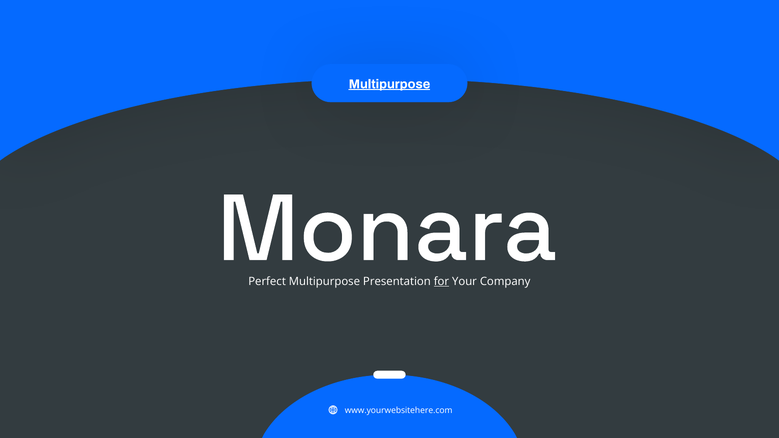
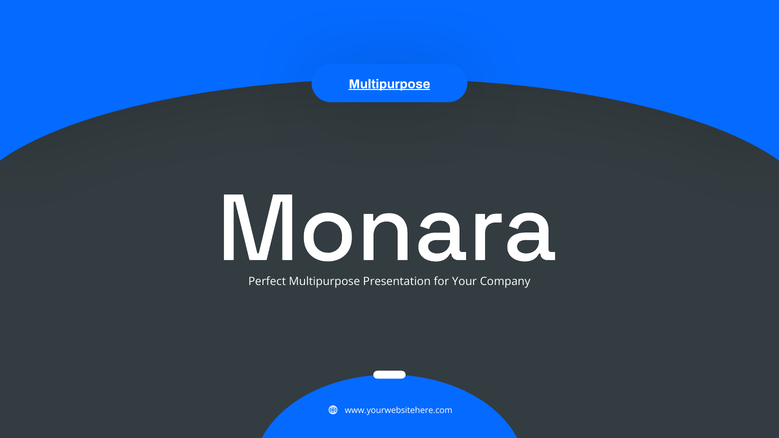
for underline: present -> none (441, 282)
